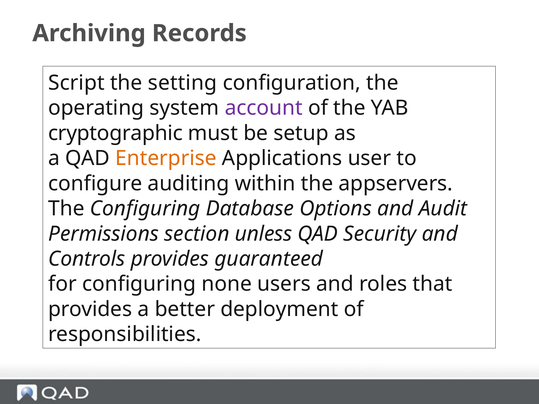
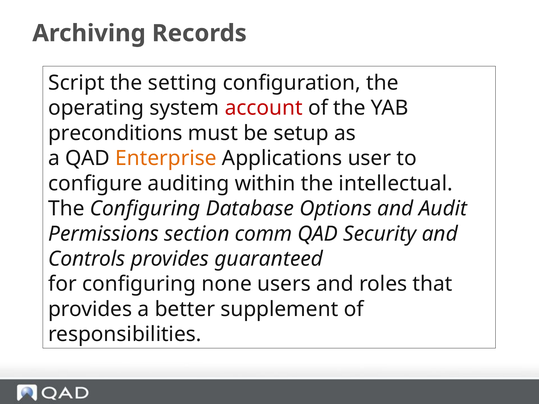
account colour: purple -> red (264, 108)
cryptographic: cryptographic -> preconditions (115, 133)
appservers: appservers -> intellectual (396, 184)
unless: unless -> comm (264, 234)
deployment: deployment -> supplement (279, 309)
